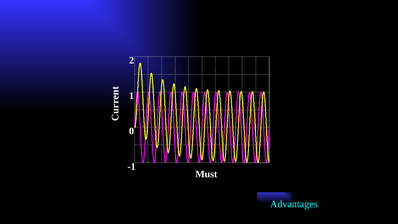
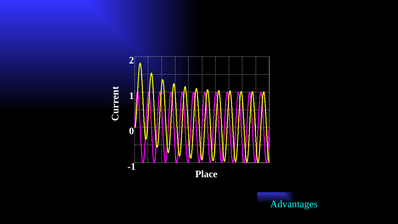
Must: Must -> Place (206, 174)
